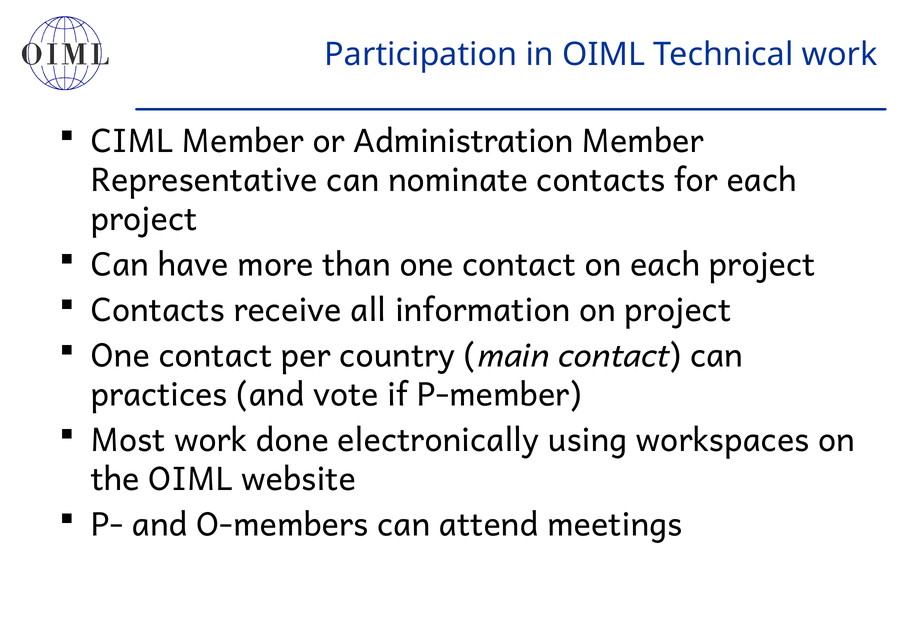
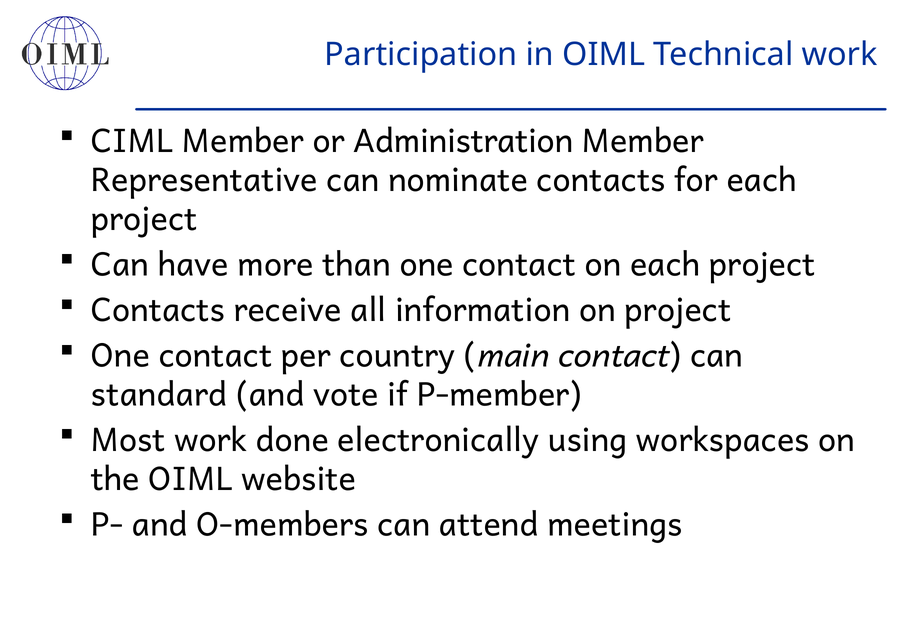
practices: practices -> standard (159, 395)
